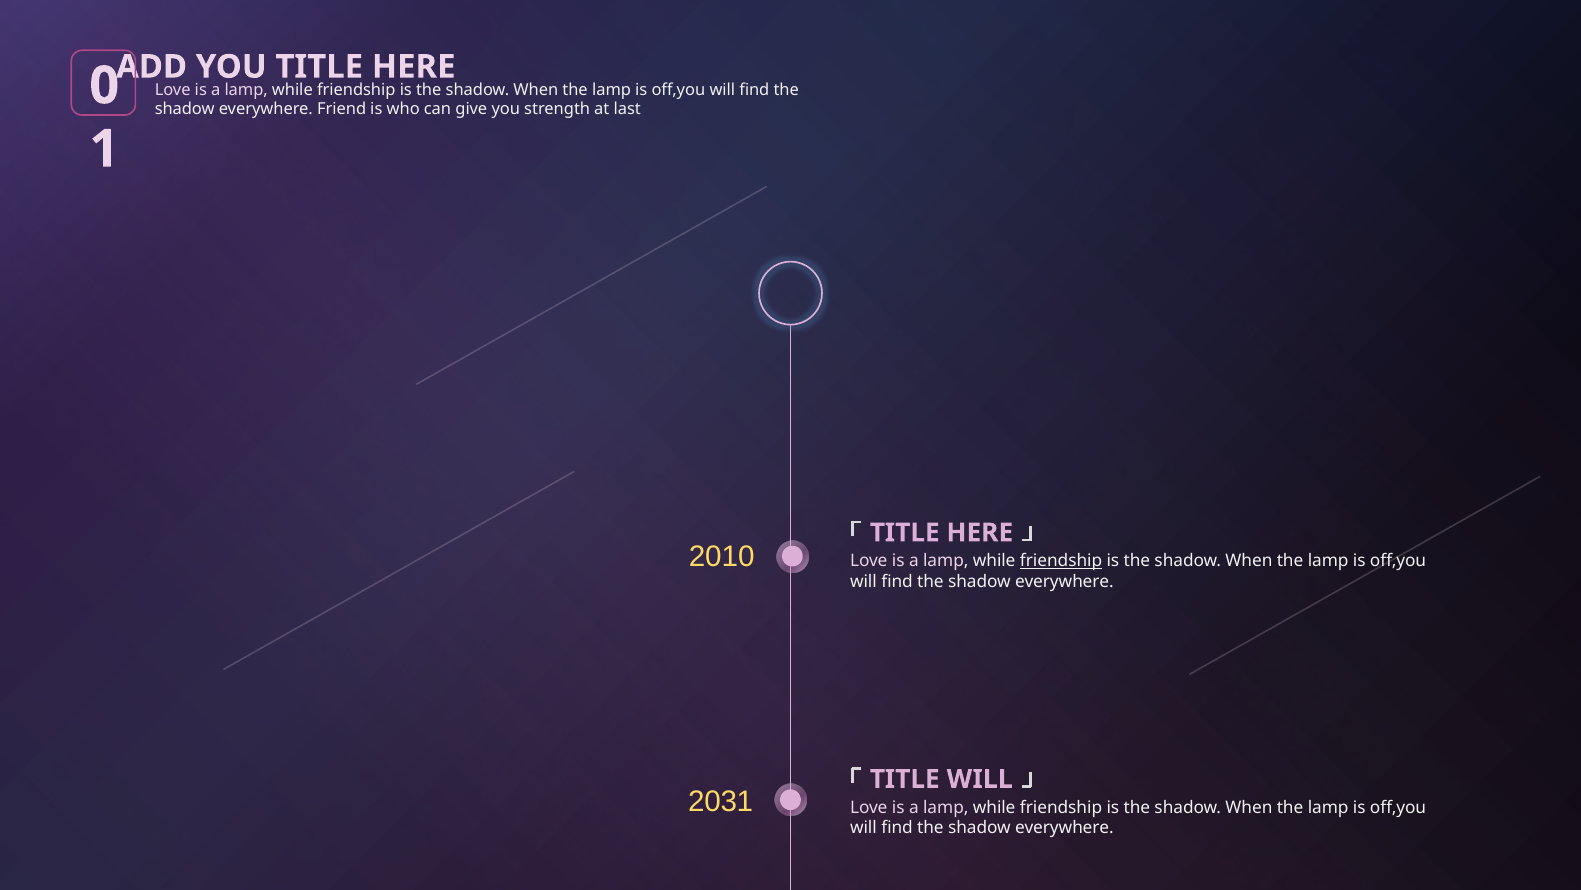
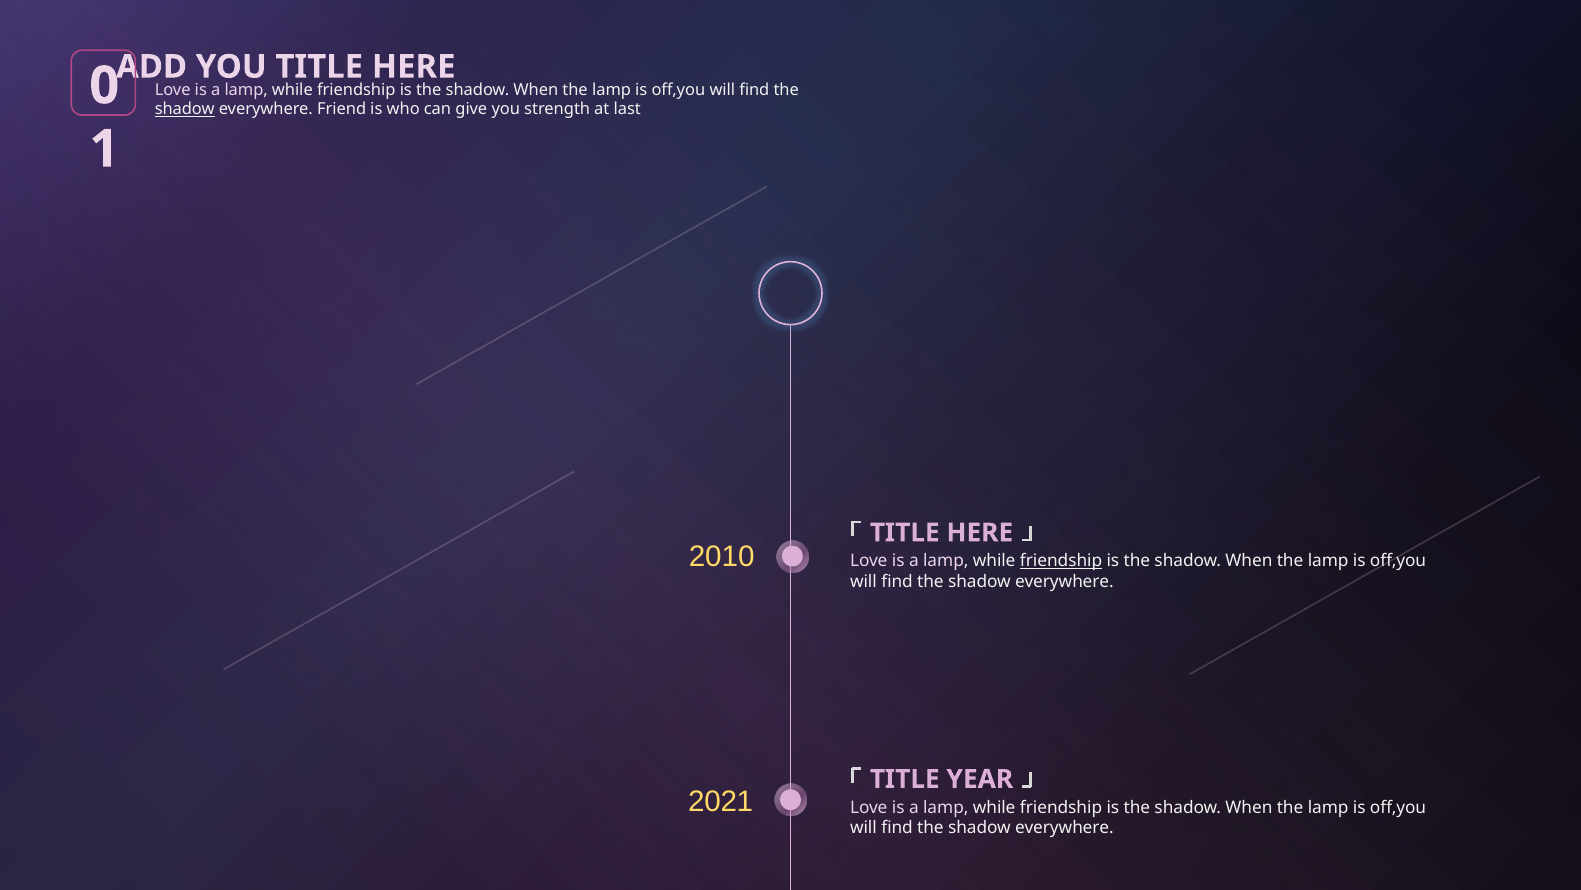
shadow underline: none -> present (185, 109)
TITLE WILL: WILL -> YEAR (980, 779)
2031: 2031 -> 2021 (721, 801)
